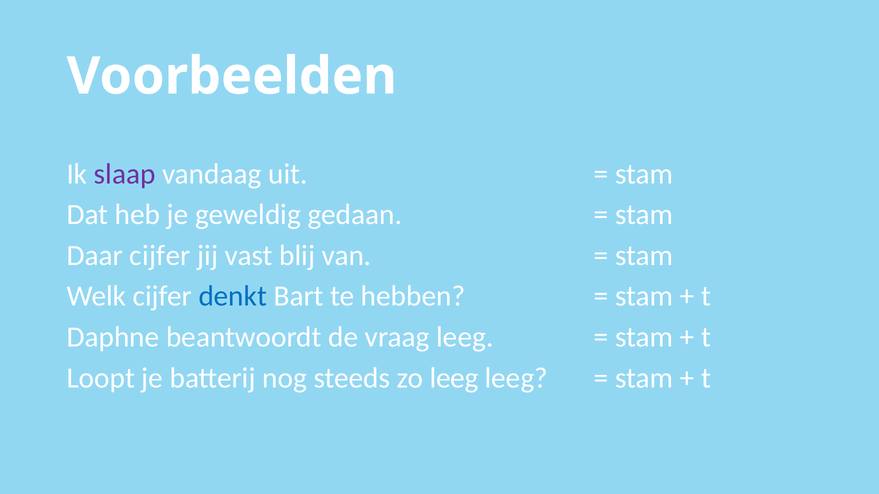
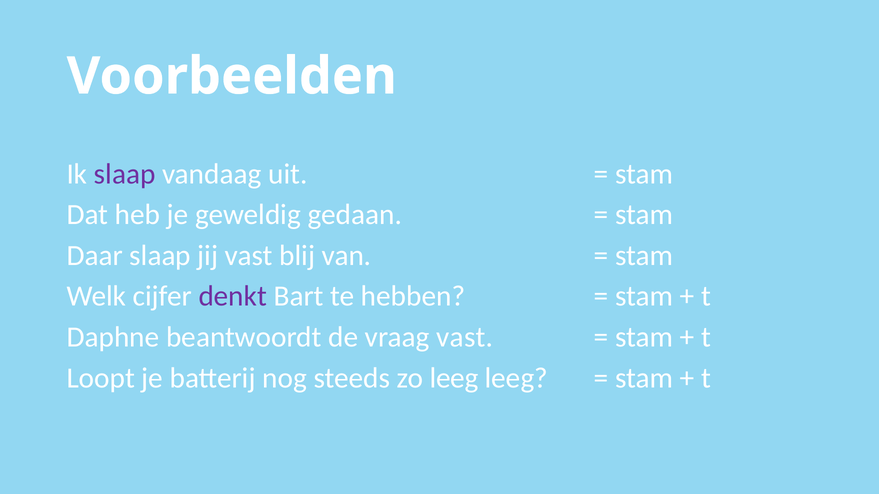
Daar cijfer: cijfer -> slaap (160, 256)
denkt colour: blue -> purple (233, 297)
vraag leeg: leeg -> vast (465, 337)
